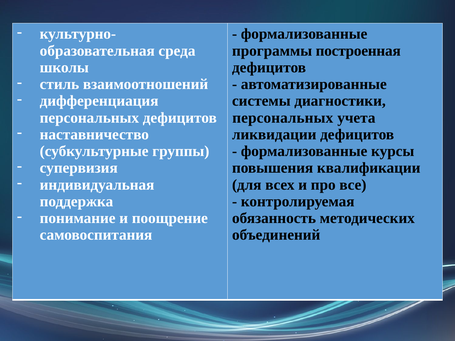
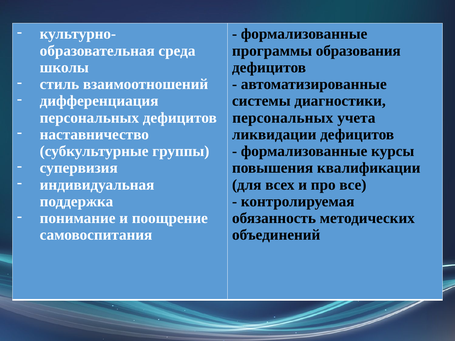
построенная: построенная -> образования (358, 51)
